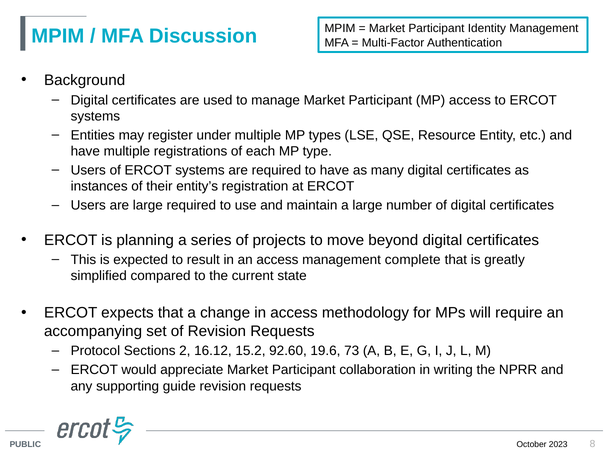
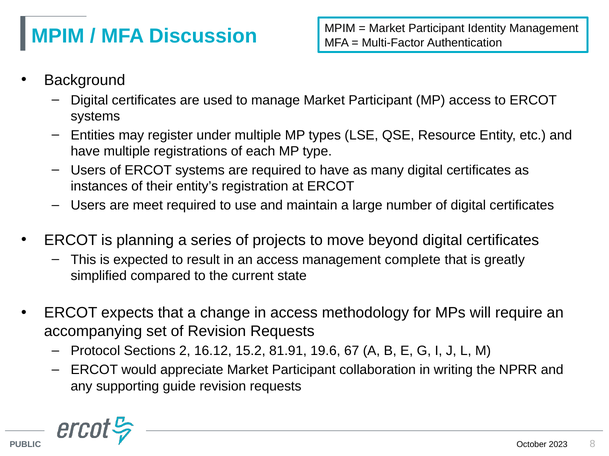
are large: large -> meet (148, 206)
92.60: 92.60 -> 81.91 (288, 352)
73: 73 -> 67 (352, 352)
